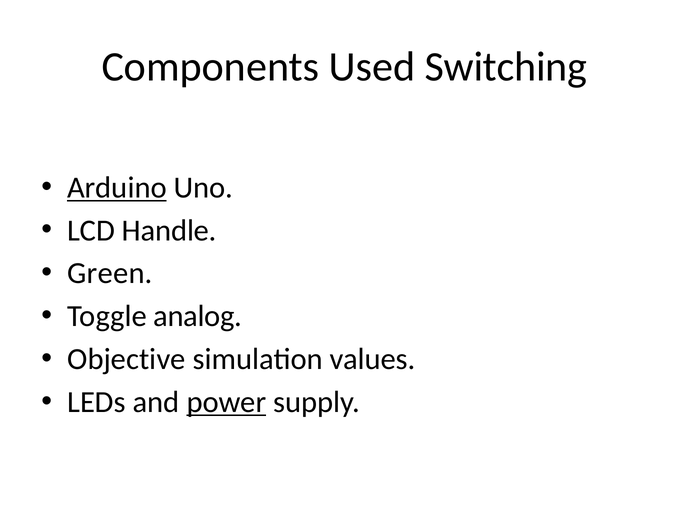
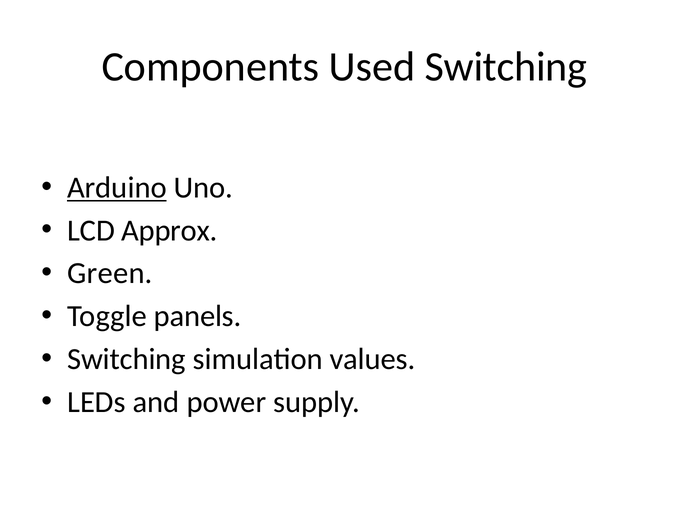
Handle: Handle -> Approx (169, 230)
analog: analog -> panels (198, 316)
Objective: Objective -> Switching (126, 359)
power underline: present -> none (226, 402)
